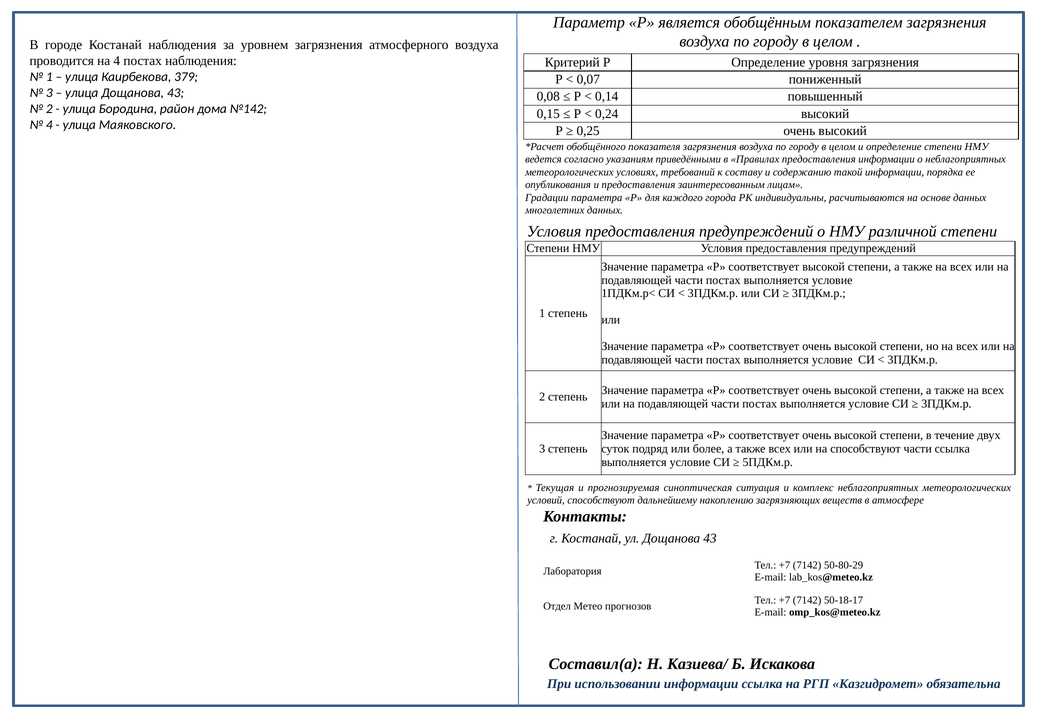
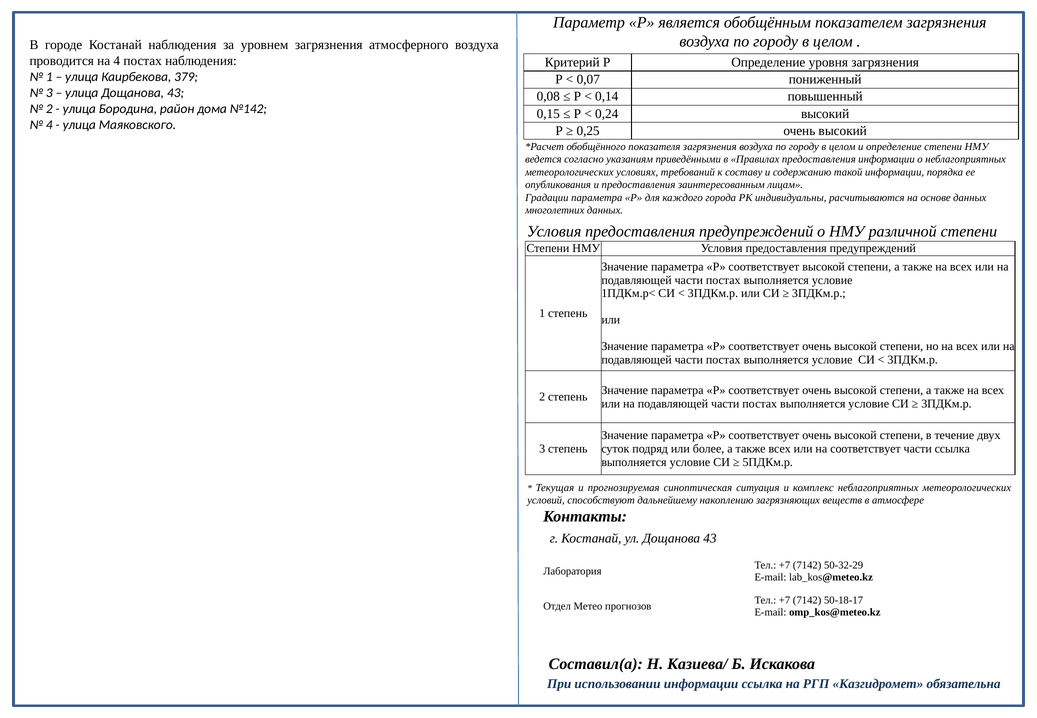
на способствуют: способствуют -> соответствует (865, 449)
50-80-29: 50-80-29 -> 50-32-29 (844, 565)
